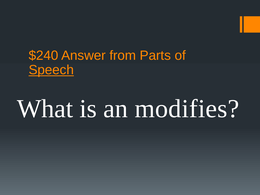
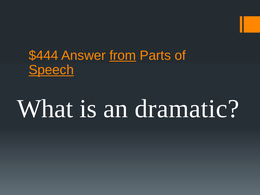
$240: $240 -> $444 (43, 56)
from underline: none -> present (123, 56)
modifies: modifies -> dramatic (187, 109)
